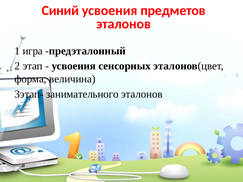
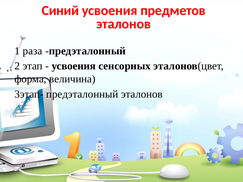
игра: игра -> раза (33, 51)
3этап- занимательного: занимательного -> предэталонный (82, 94)
